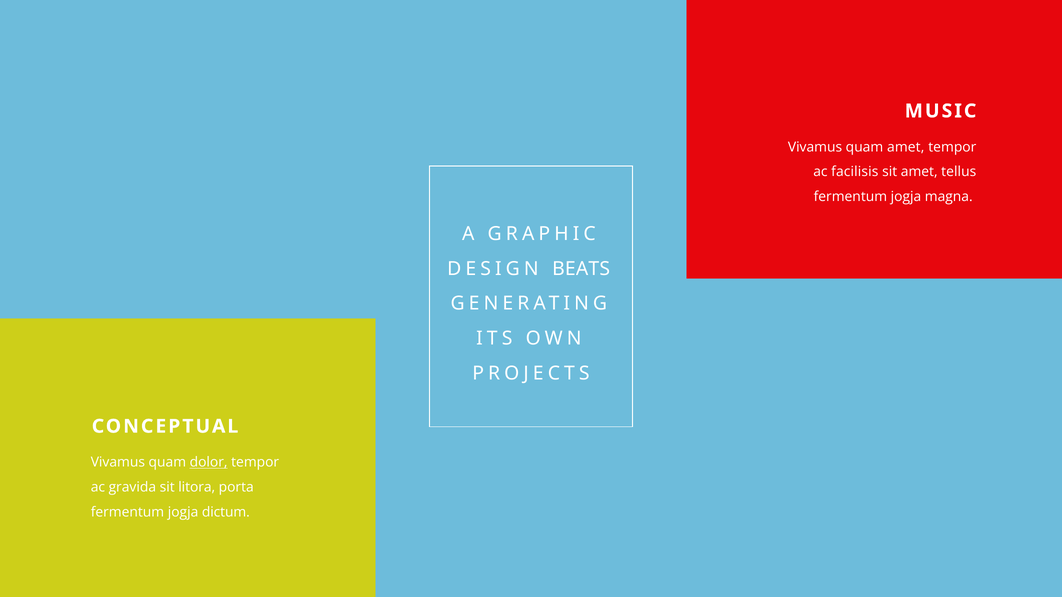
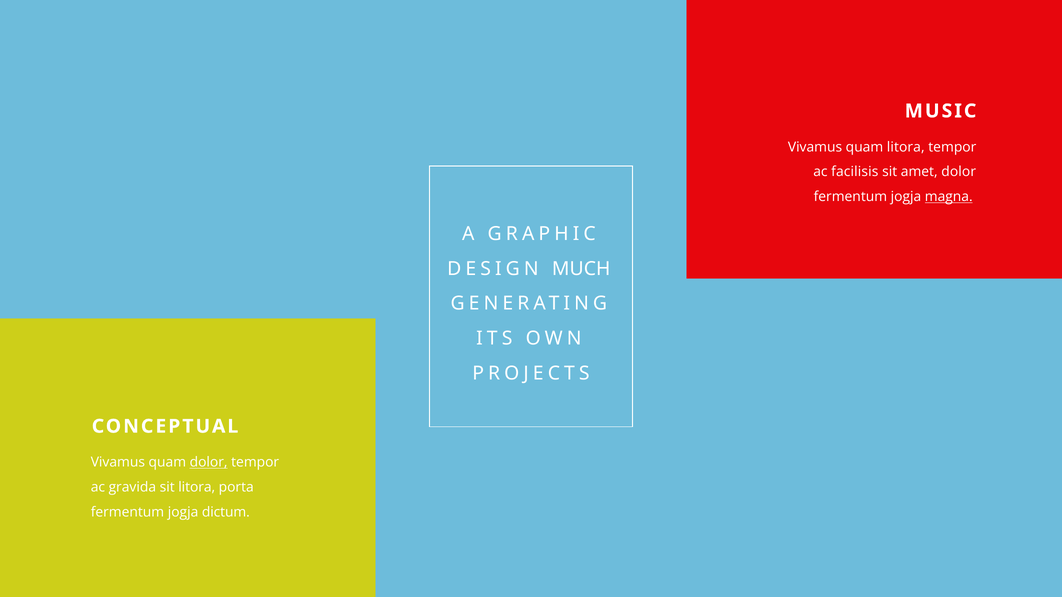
quam amet: amet -> litora (906, 147)
amet tellus: tellus -> dolor (959, 172)
magna underline: none -> present (949, 197)
BEATS: BEATS -> MUCH (581, 269)
